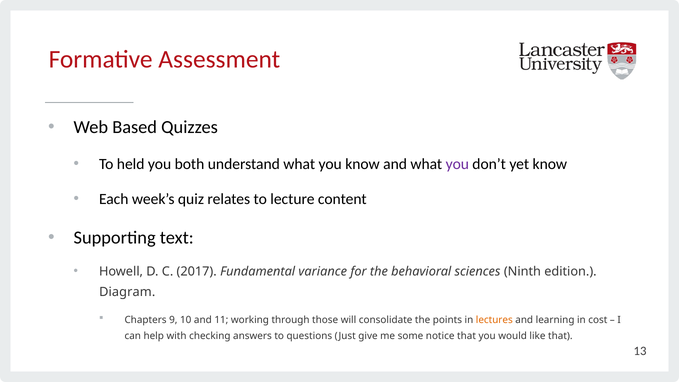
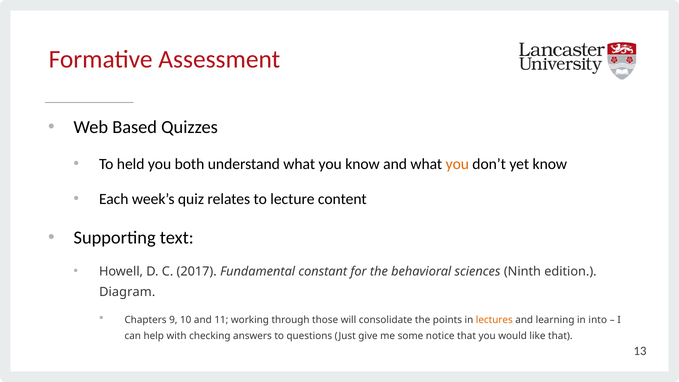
you colour: purple -> orange (457, 164)
variance: variance -> constant (323, 271)
cost: cost -> into (598, 320)
